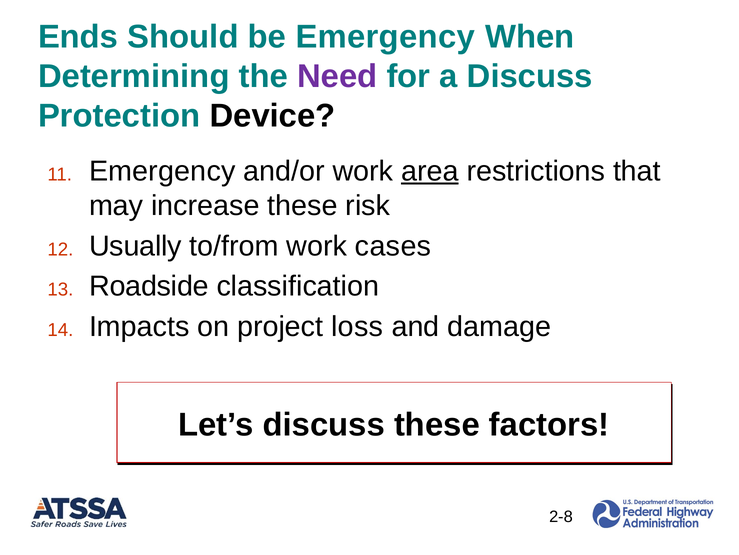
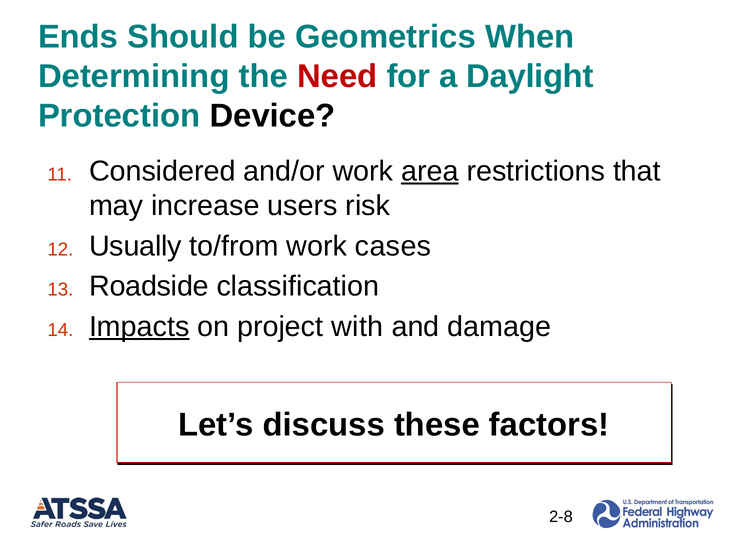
be Emergency: Emergency -> Geometrics (385, 37)
Need colour: purple -> red (337, 76)
a Discuss: Discuss -> Daylight (530, 76)
Emergency: Emergency -> Considered (162, 171)
increase these: these -> users (303, 205)
Impacts underline: none -> present (139, 326)
loss: loss -> with (357, 326)
